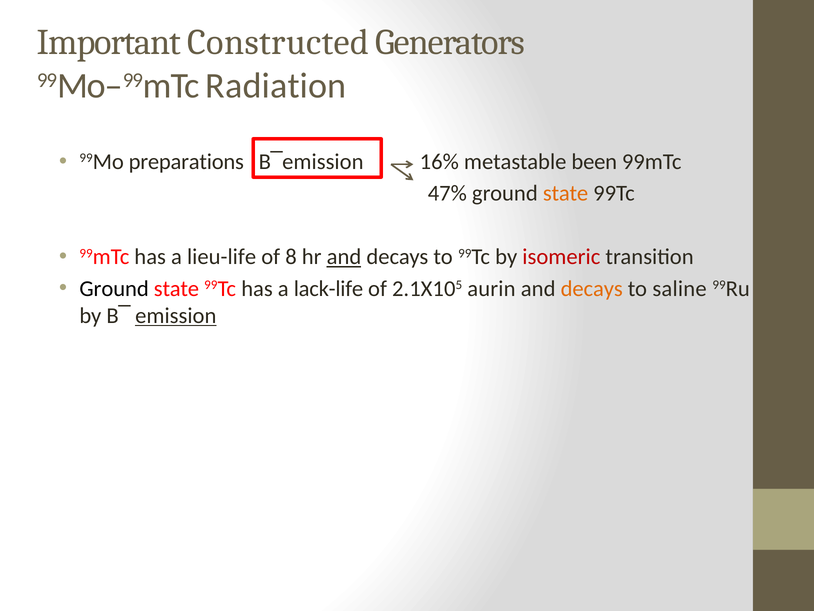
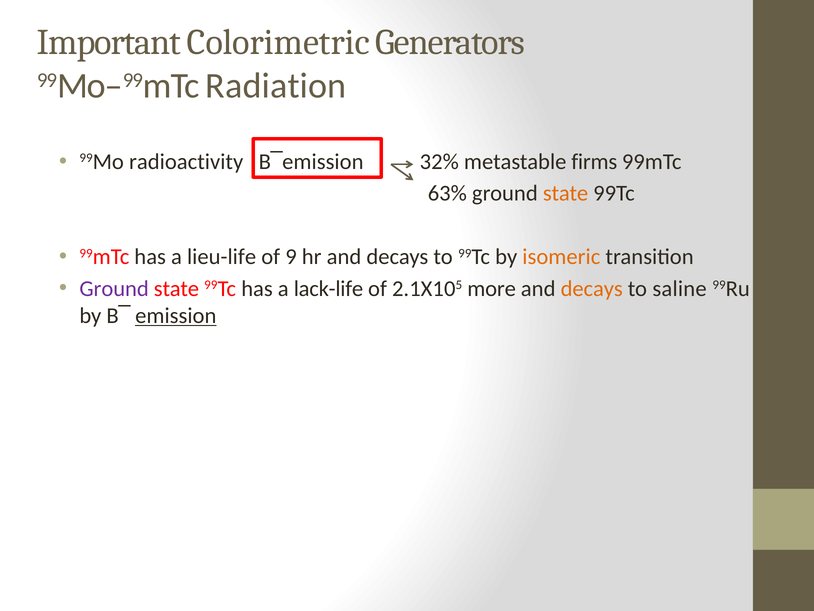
Constructed: Constructed -> Colorimetric (278, 42)
preparations: preparations -> radioactivity (186, 162)
16%: 16% -> 32% (439, 162)
been: been -> firms (594, 162)
47%: 47% -> 63% (447, 193)
8: 8 -> 9 (291, 257)
and underline: present -> none (344, 257)
isomeric colour: red -> orange (561, 257)
Ground colour: black -> purple (114, 288)
aurin: aurin -> more (492, 288)
